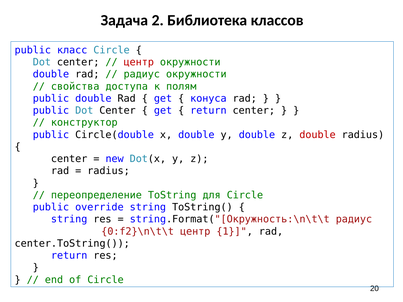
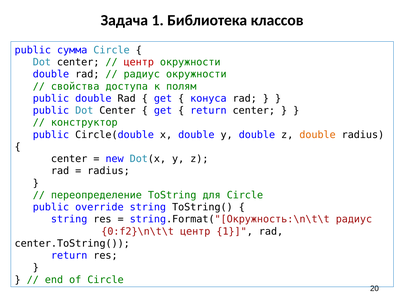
Задача 2: 2 -> 1 (158, 20)
класс: класс -> сумма (72, 50)
double colour: red -> orange (318, 135)
